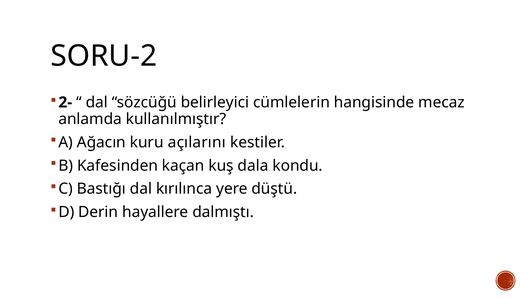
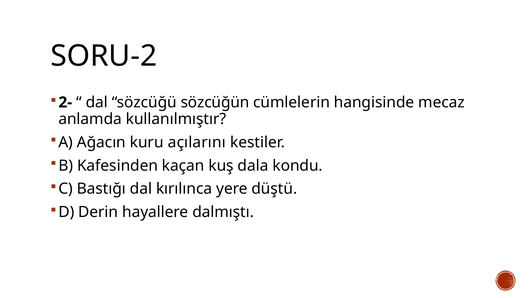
belirleyici: belirleyici -> sözcüğün (215, 102)
